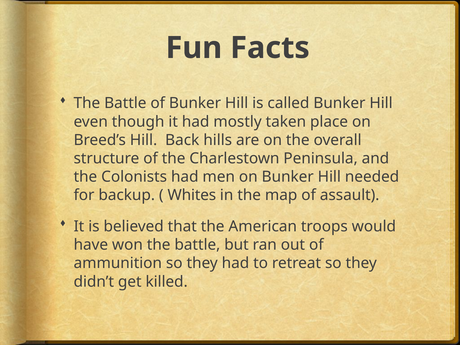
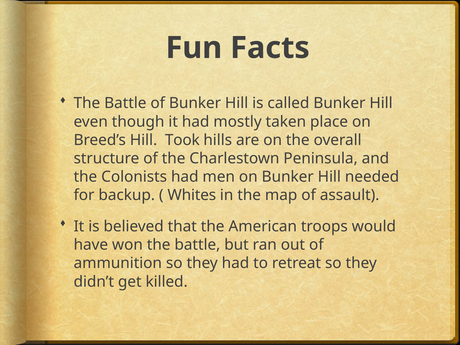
Back: Back -> Took (182, 140)
